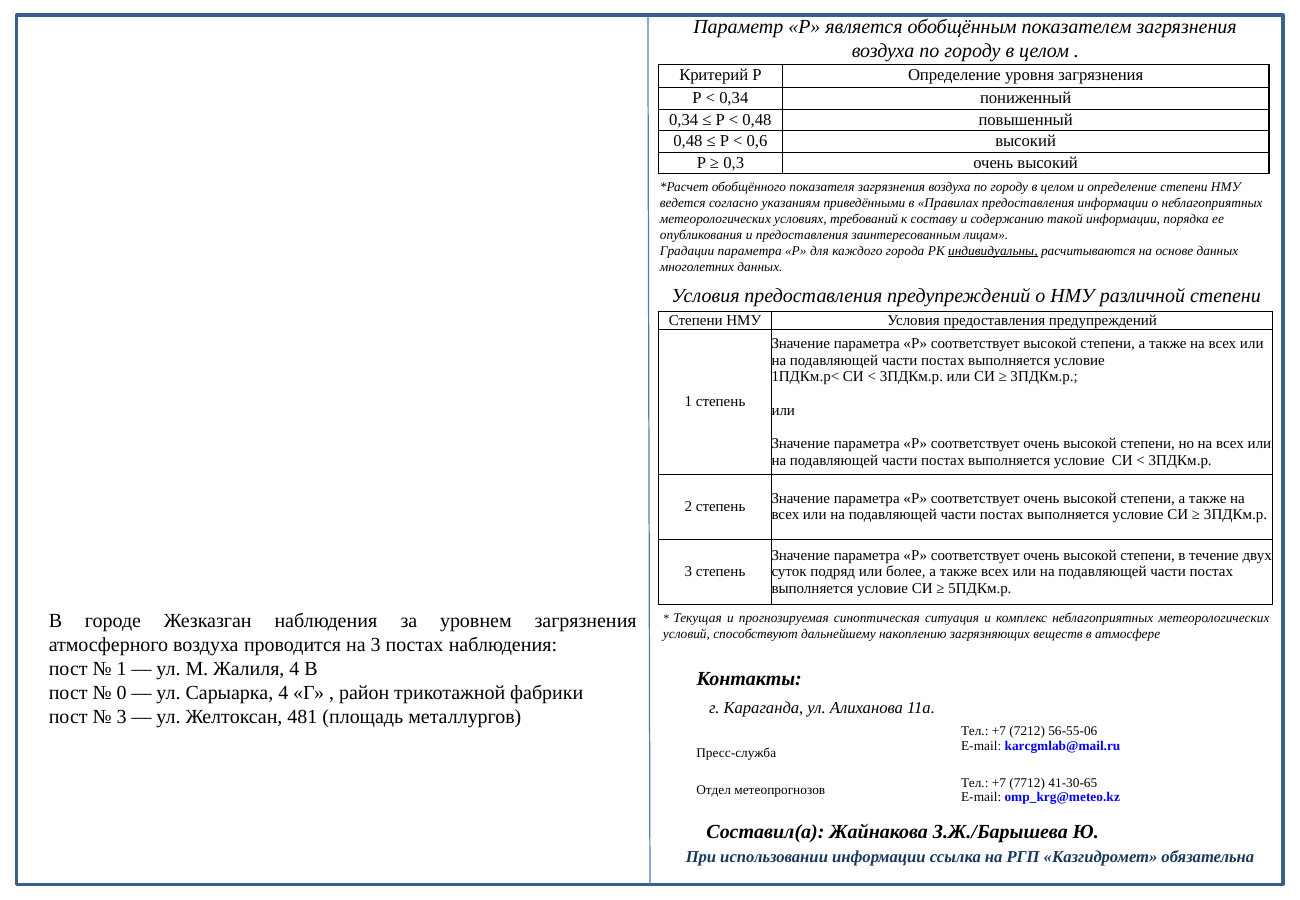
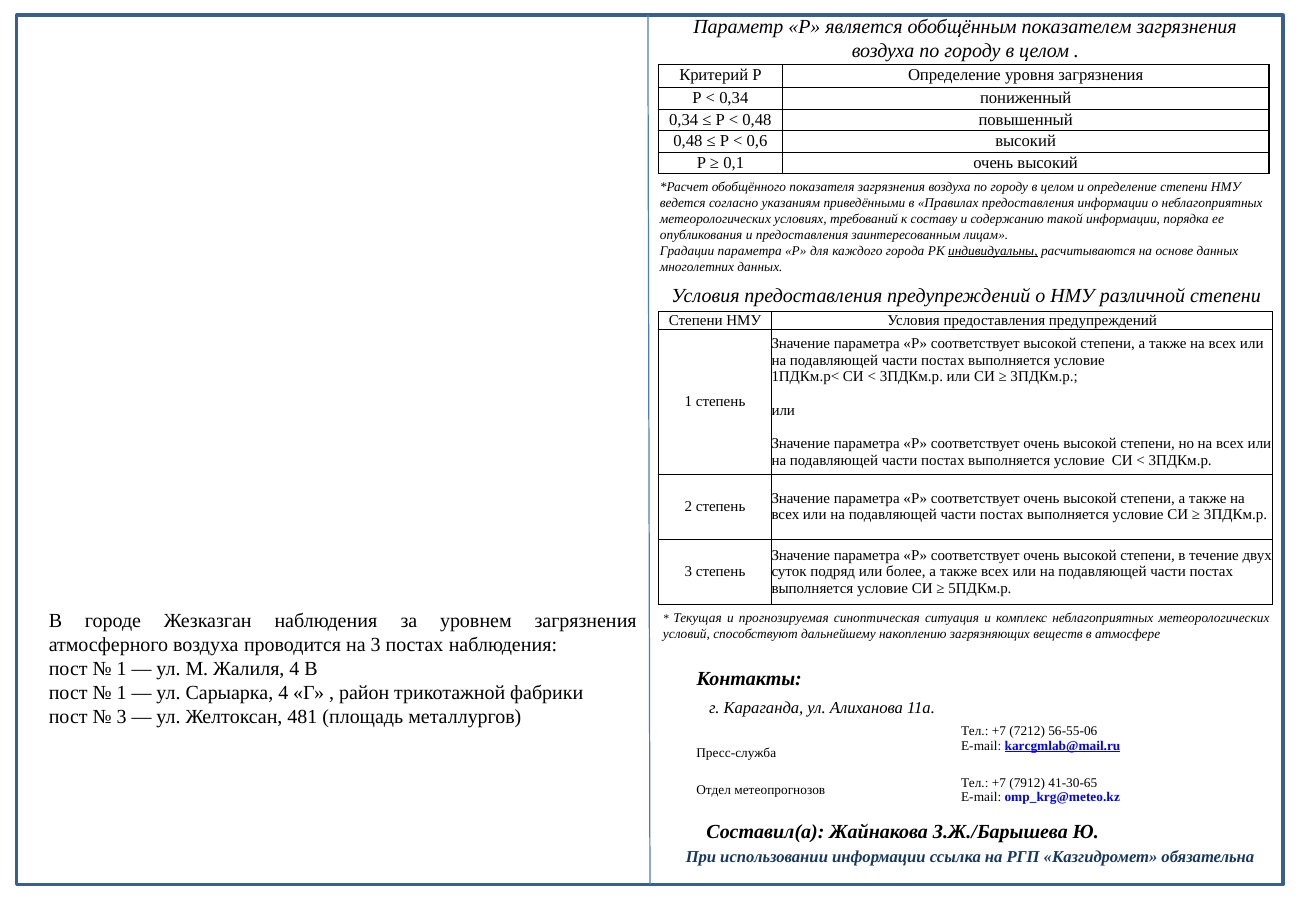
0,3: 0,3 -> 0,1 (734, 163)
0: 0 -> 1 (122, 692)
karcgmlab@mail.ru underline: none -> present (1062, 746)
7712: 7712 -> 7912 (1027, 783)
